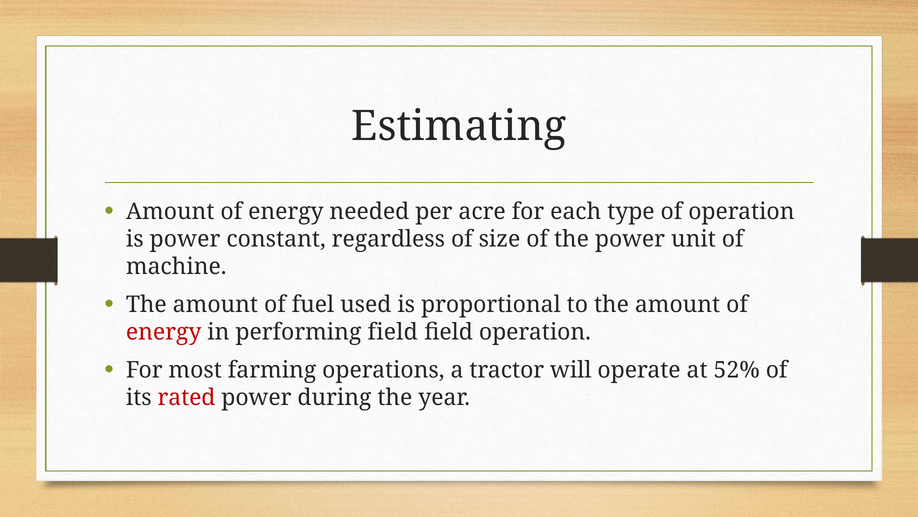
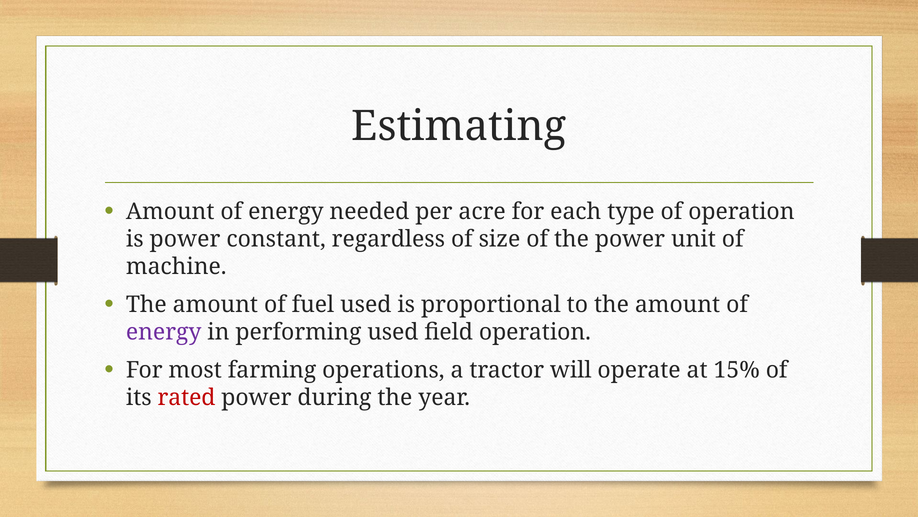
energy colour: red -> purple (164, 332)
performing field: field -> used (393, 332)
52%: 52% -> 15% (737, 370)
